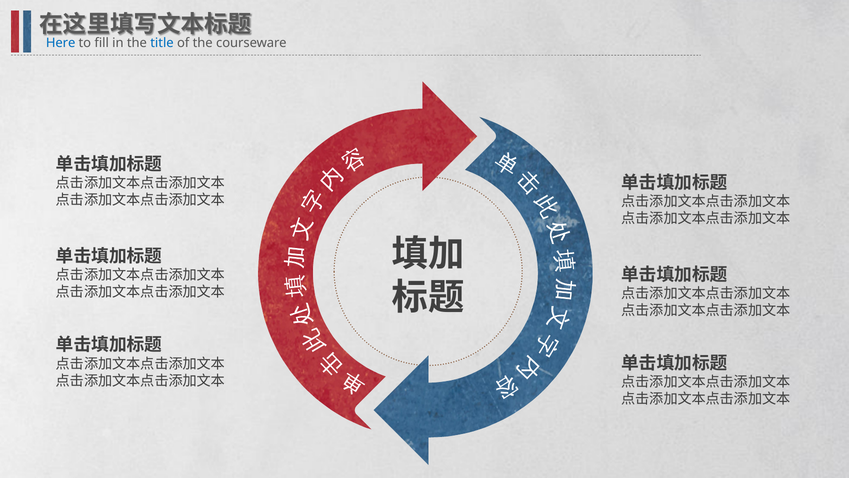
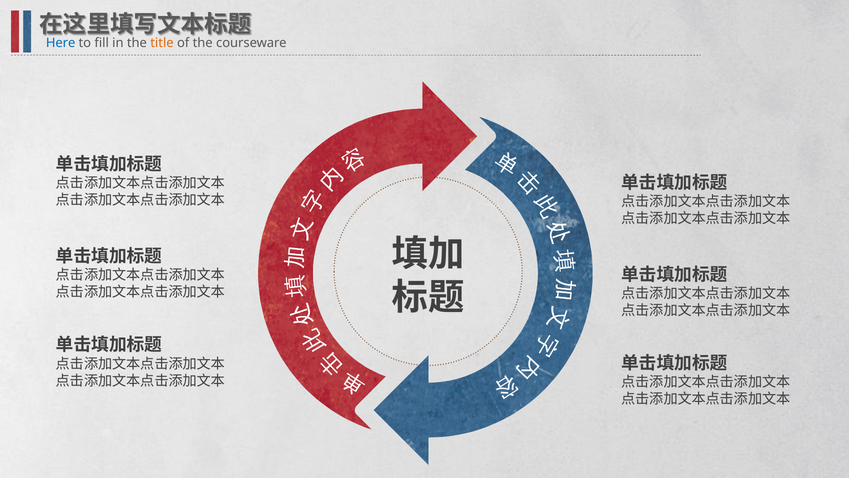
title colour: blue -> orange (162, 43)
